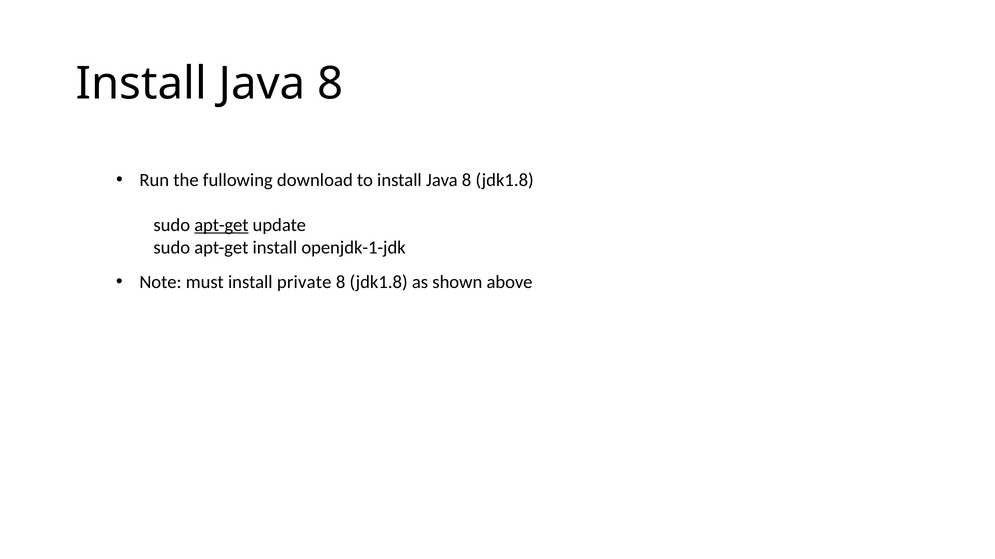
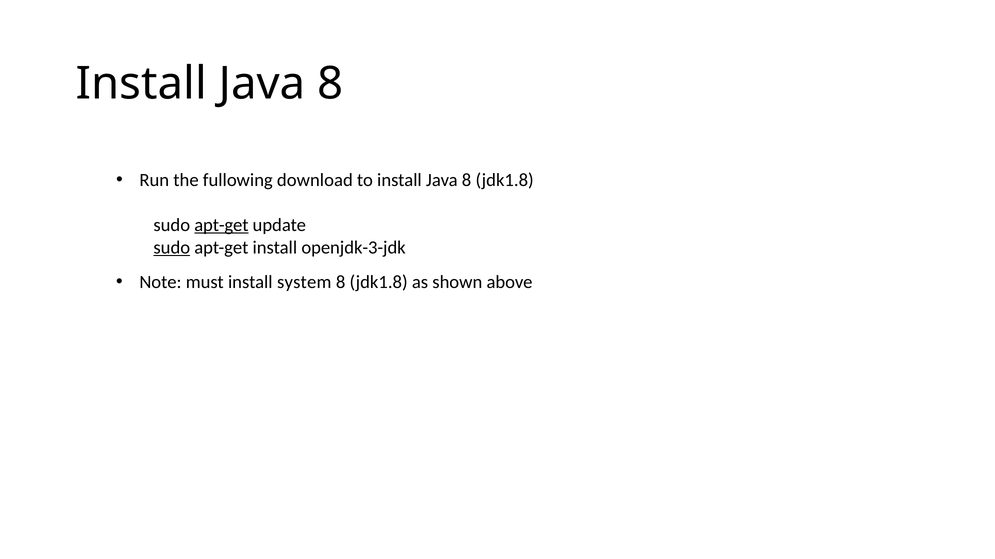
sudo underline: none -> present (172, 248)
openjdk-1-jdk: openjdk-1-jdk -> openjdk-3-jdk (354, 248)
private: private -> system (304, 282)
